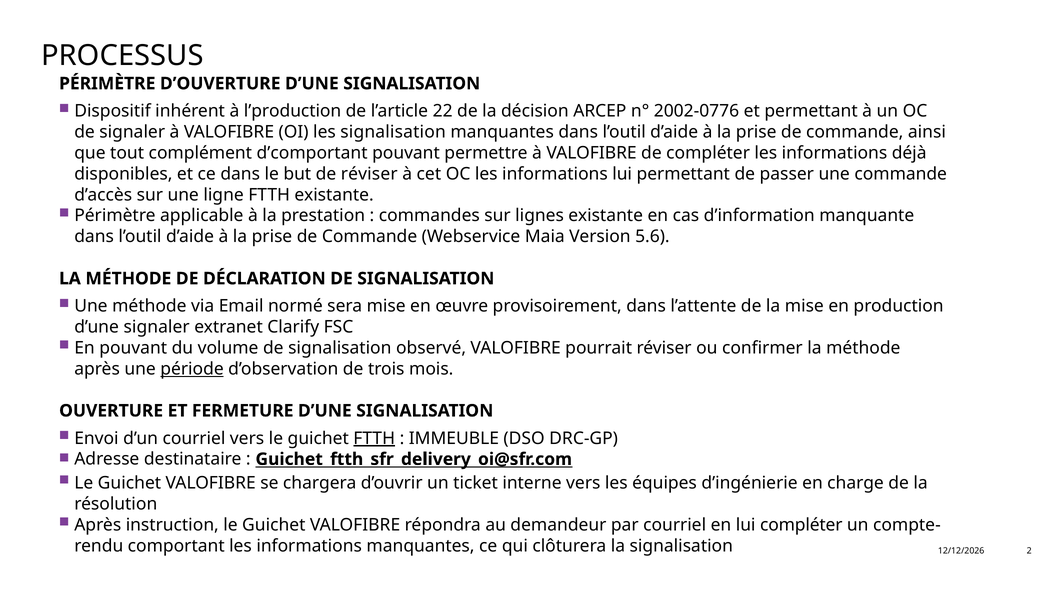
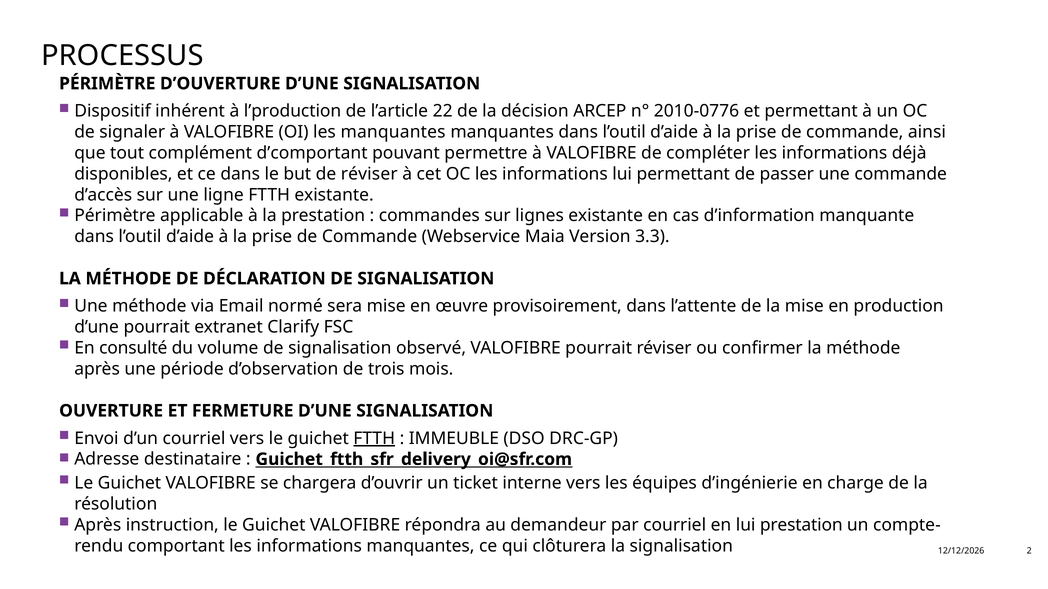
2002-0776: 2002-0776 -> 2010-0776 (696, 111)
les signalisation: signalisation -> manquantes (393, 132)
5.6: 5.6 -> 3.3 (652, 237)
d’une signaler: signaler -> pourrait (157, 327)
En pouvant: pouvant -> consulté (133, 348)
période underline: present -> none (192, 369)
lui compléter: compléter -> prestation (801, 525)
